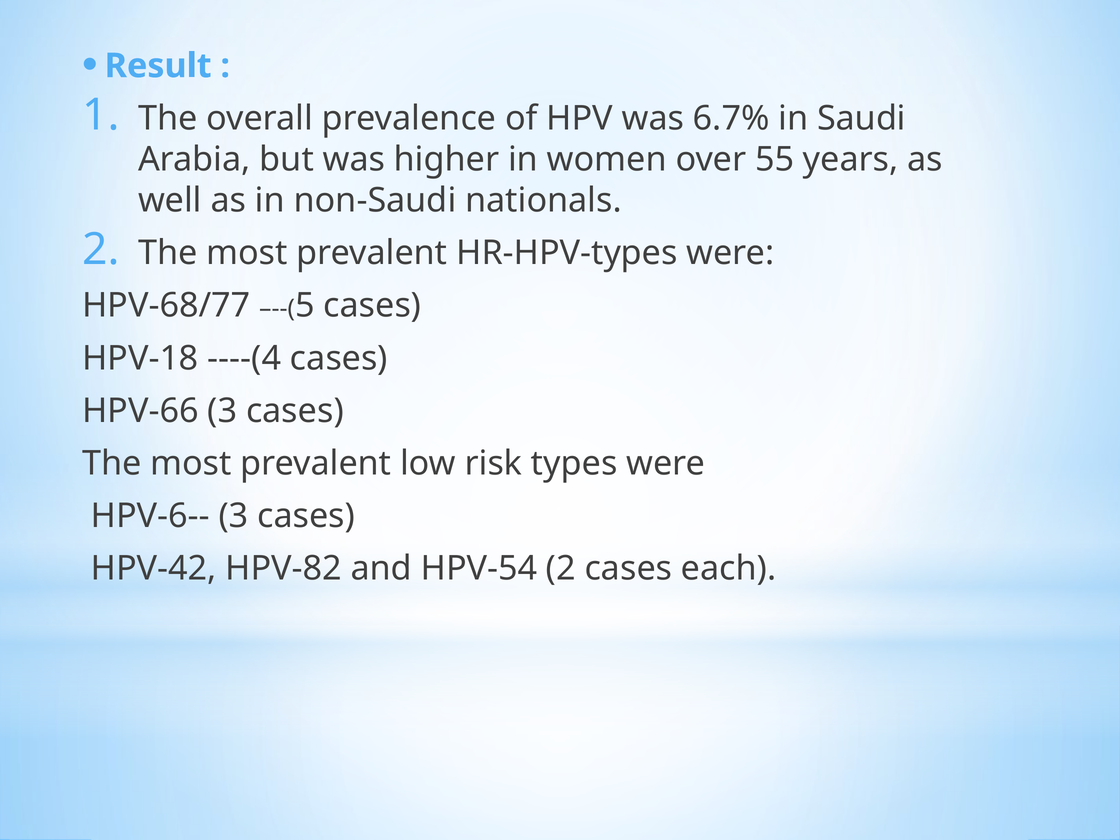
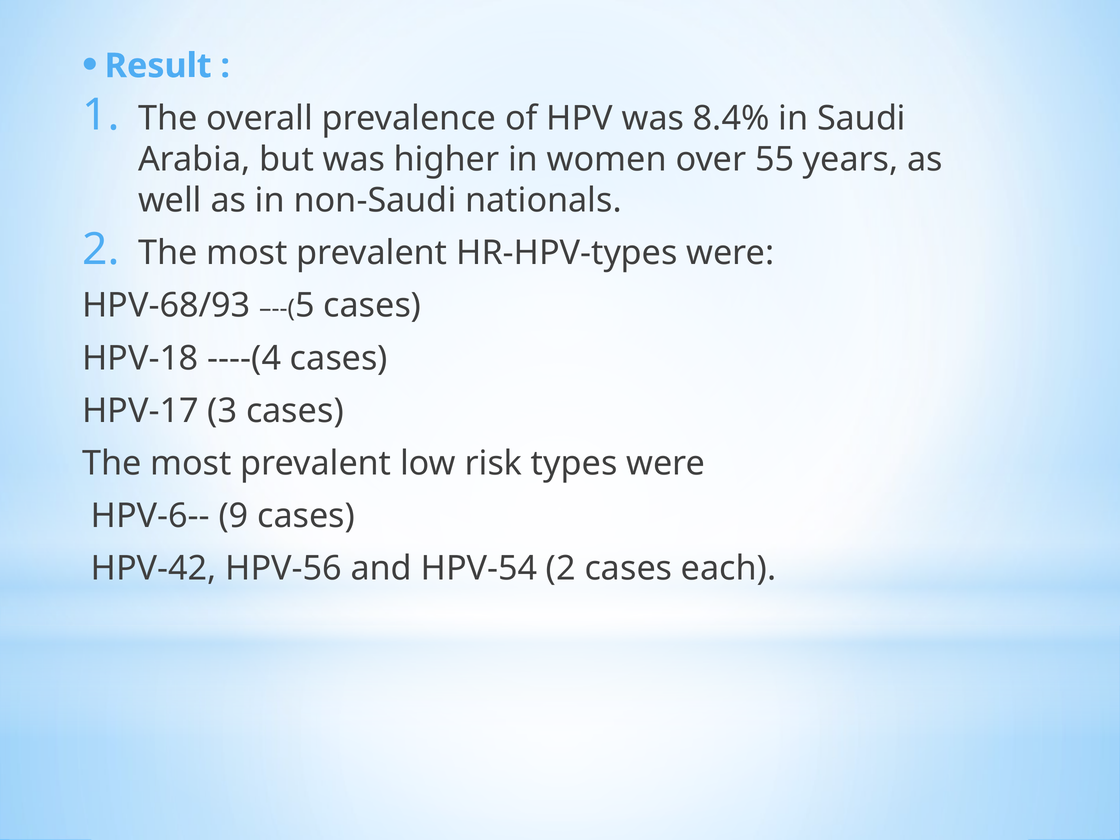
6.7%: 6.7% -> 8.4% (731, 118)
HPV-68/77: HPV-68/77 -> HPV-68/93 (166, 306)
HPV-66: HPV-66 -> HPV-17 (140, 411)
HPV-6-- 3: 3 -> 9 (234, 516)
HPV-82: HPV-82 -> HPV-56 (284, 568)
